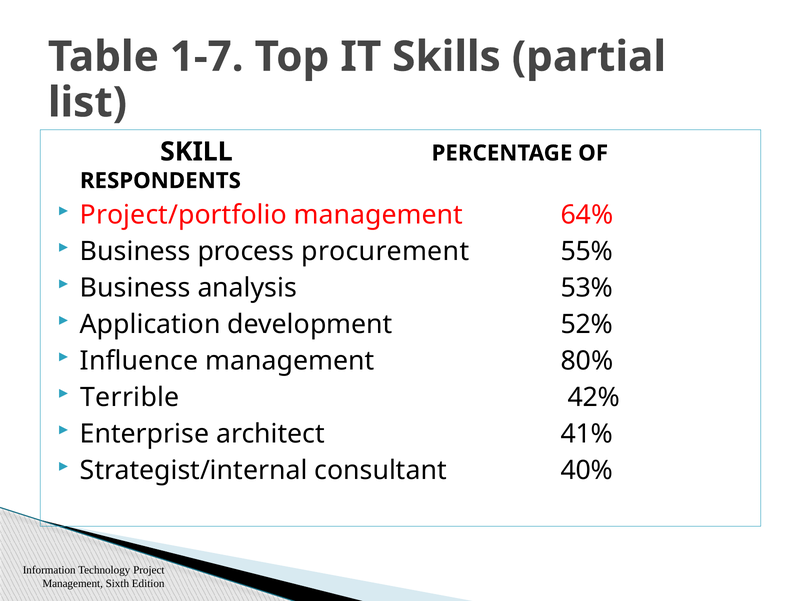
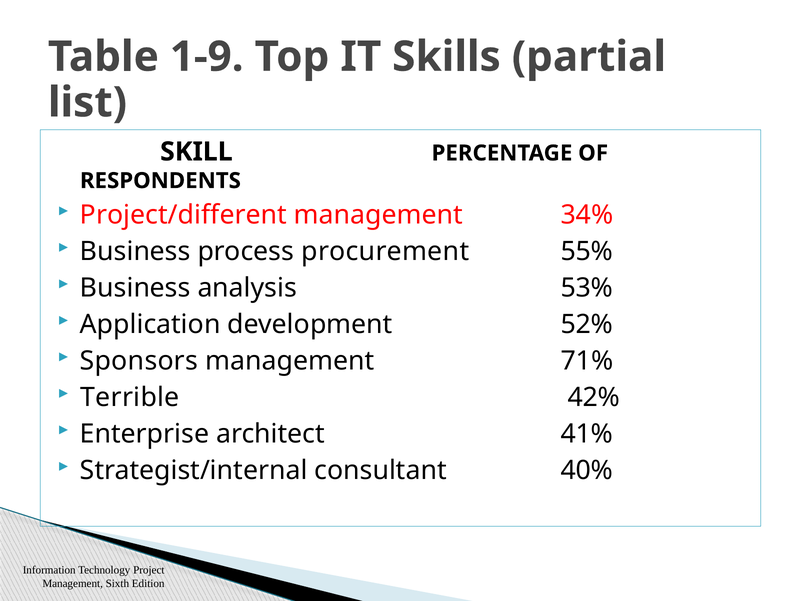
1-7: 1-7 -> 1-9 (207, 57)
Project/portfolio: Project/portfolio -> Project/different (183, 215)
64%: 64% -> 34% (587, 215)
Influence: Influence -> Sponsors (139, 361)
80%: 80% -> 71% (587, 361)
